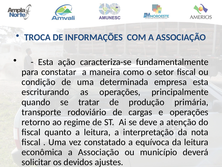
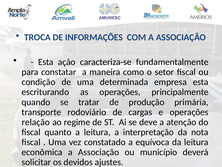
retorno: retorno -> relação (36, 122)
